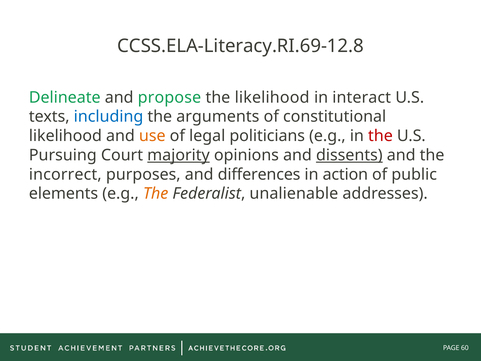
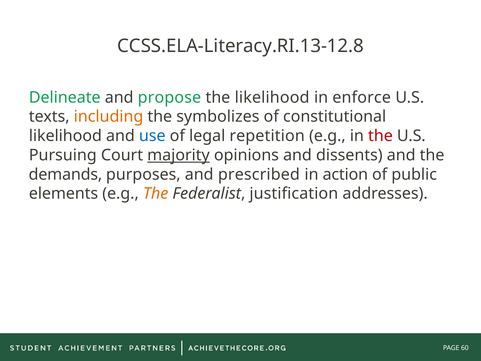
CCSS.ELA-Literacy.RI.69-12.8: CCSS.ELA-Literacy.RI.69-12.8 -> CCSS.ELA-Literacy.RI.13-12.8 (241, 46)
interact: interact -> enforce (362, 97)
including colour: blue -> orange (109, 117)
arguments: arguments -> symbolizes (218, 117)
use colour: orange -> blue (152, 136)
politicians: politicians -> repetition (267, 136)
dissents underline: present -> none (349, 155)
incorrect: incorrect -> demands (65, 174)
differences: differences -> prescribed (259, 174)
unalienable: unalienable -> justification (294, 194)
